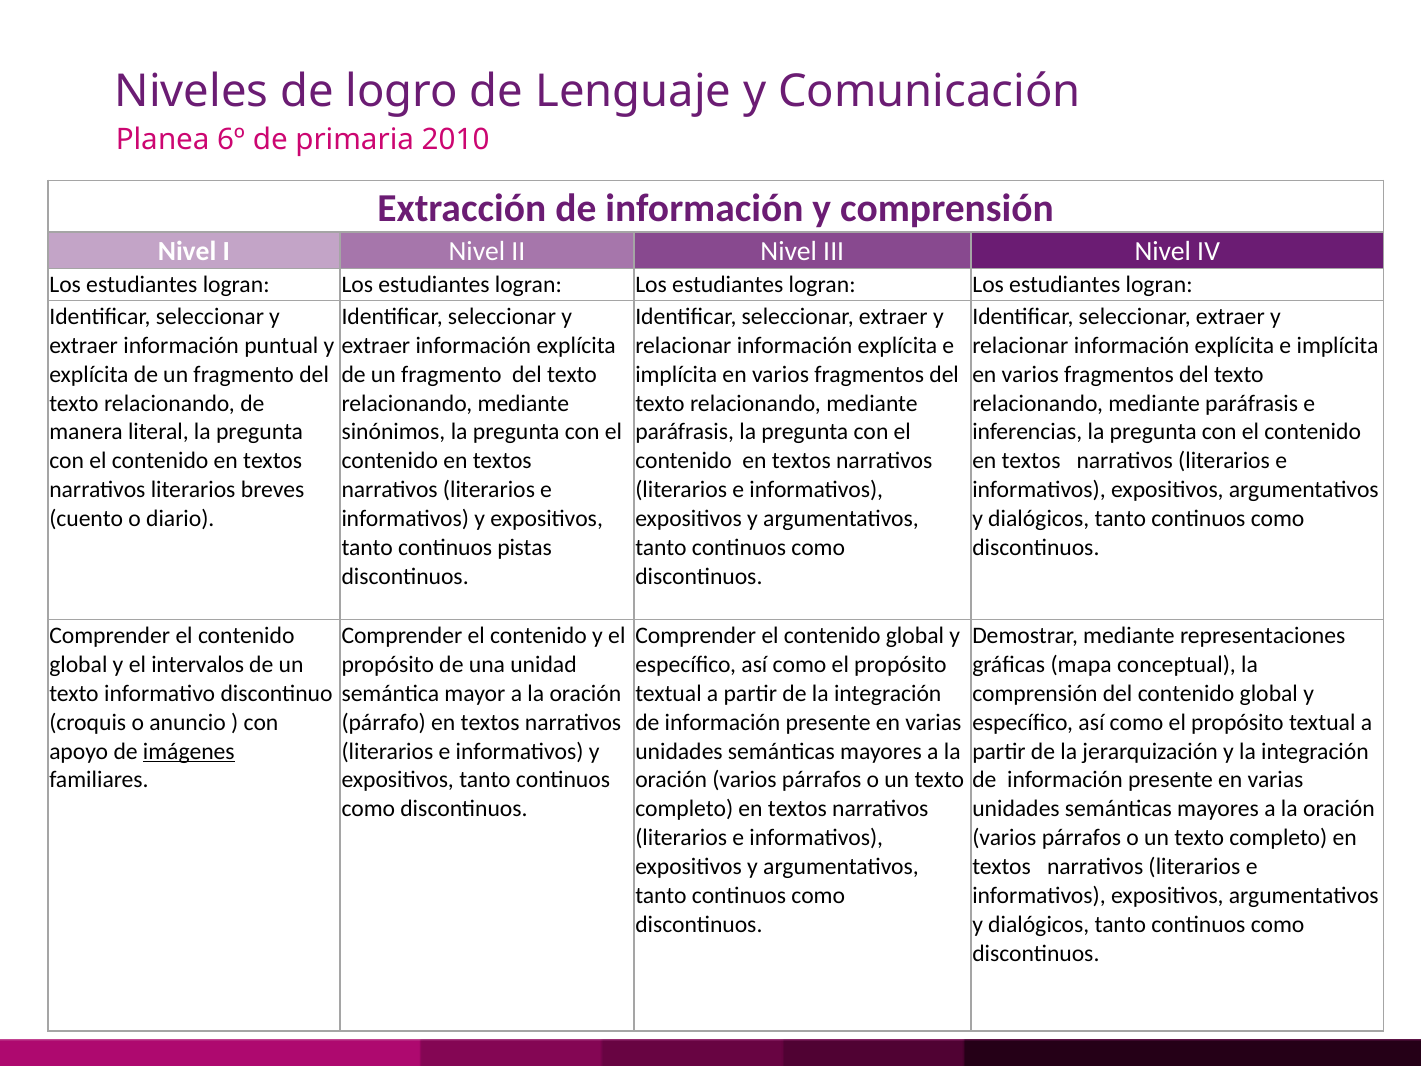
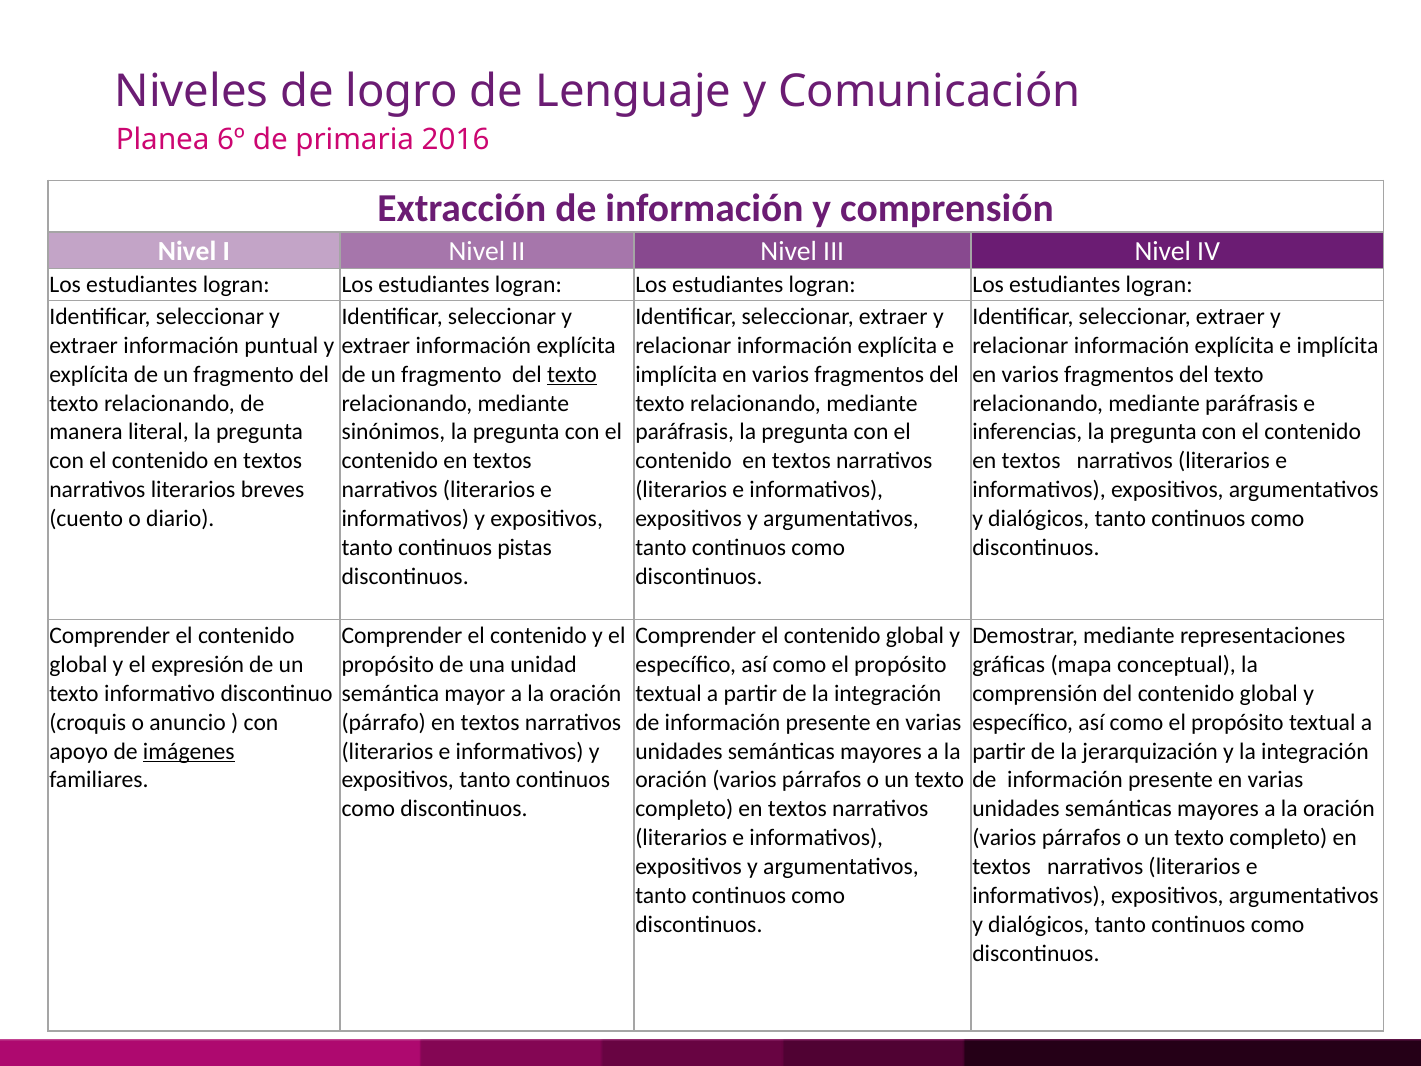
2010: 2010 -> 2016 (456, 140)
texto underline: none -> present (572, 374)
intervalos: intervalos -> expresión (198, 664)
